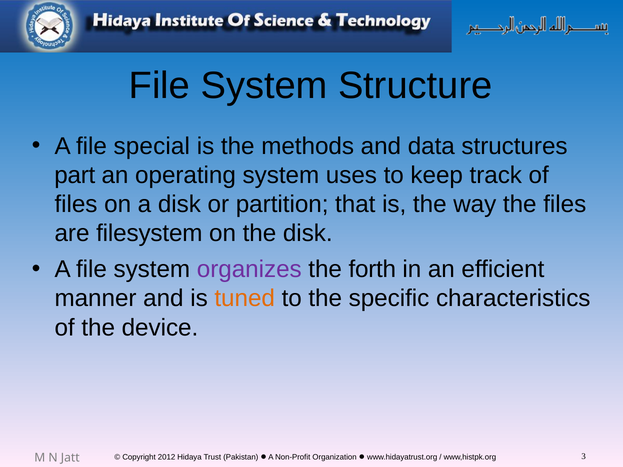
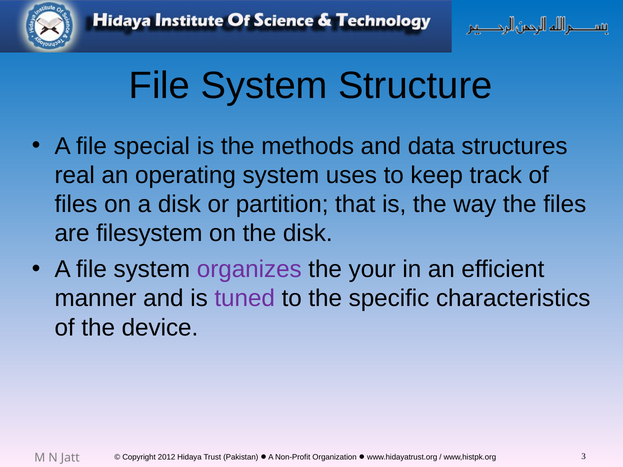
part: part -> real (75, 175)
forth: forth -> your (372, 270)
tuned colour: orange -> purple (245, 299)
